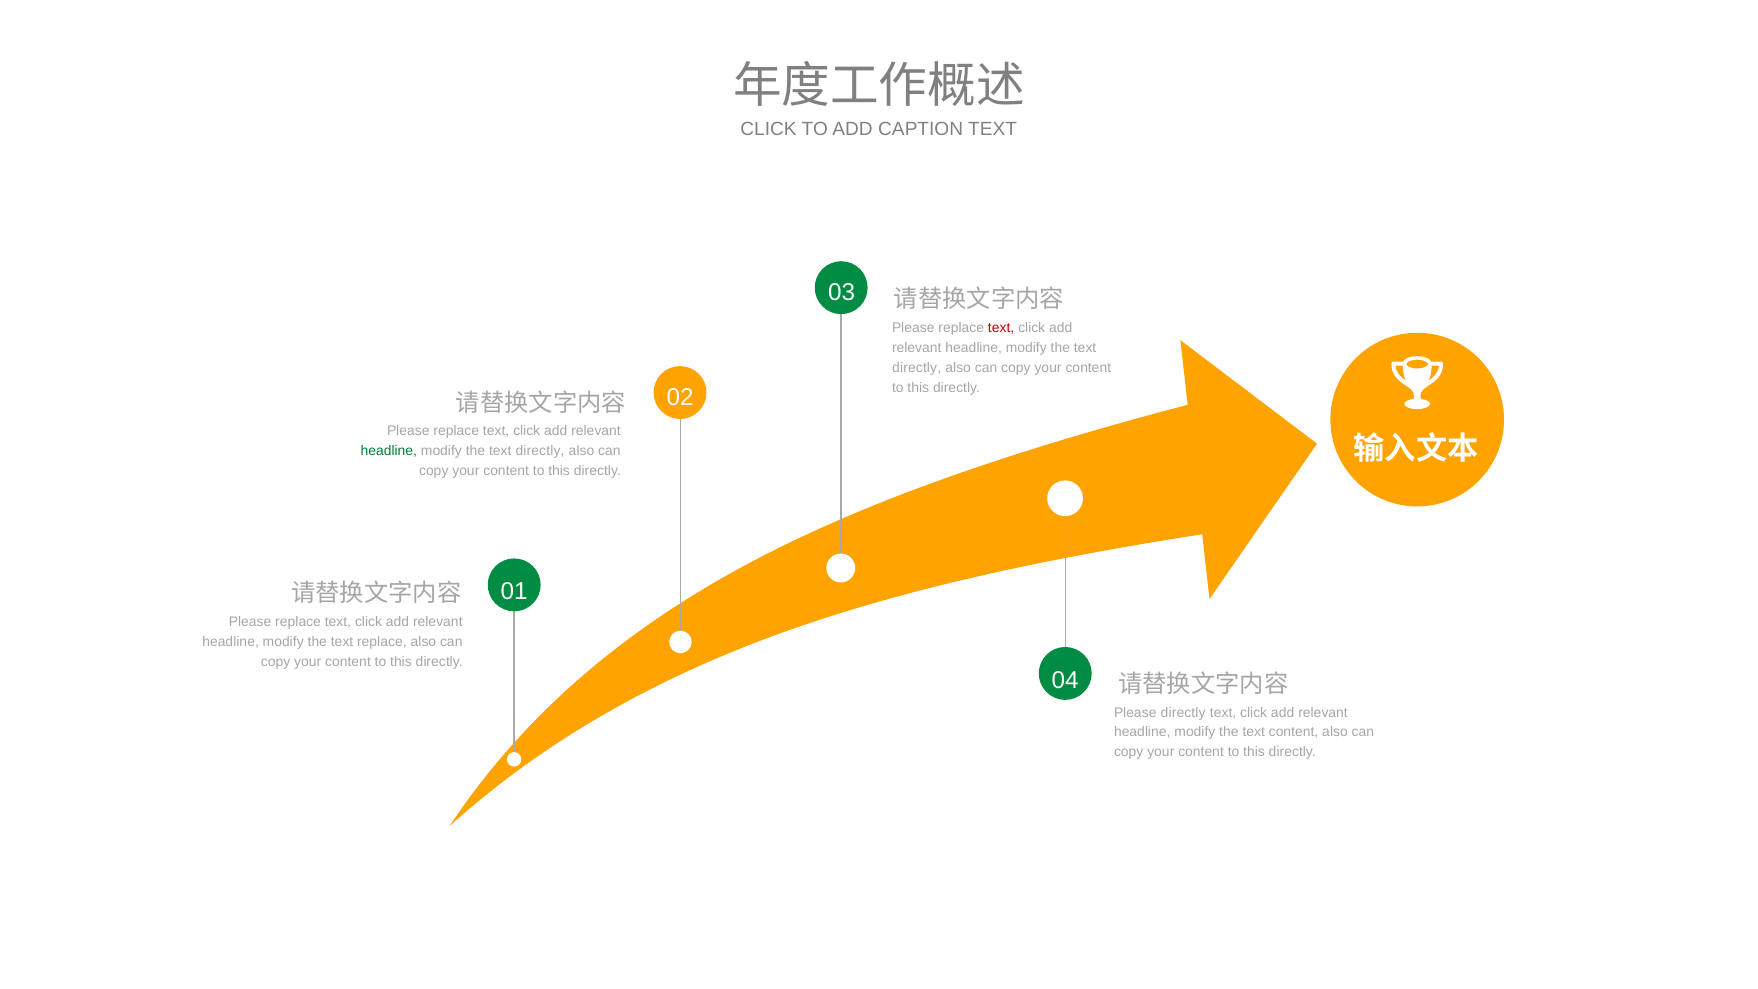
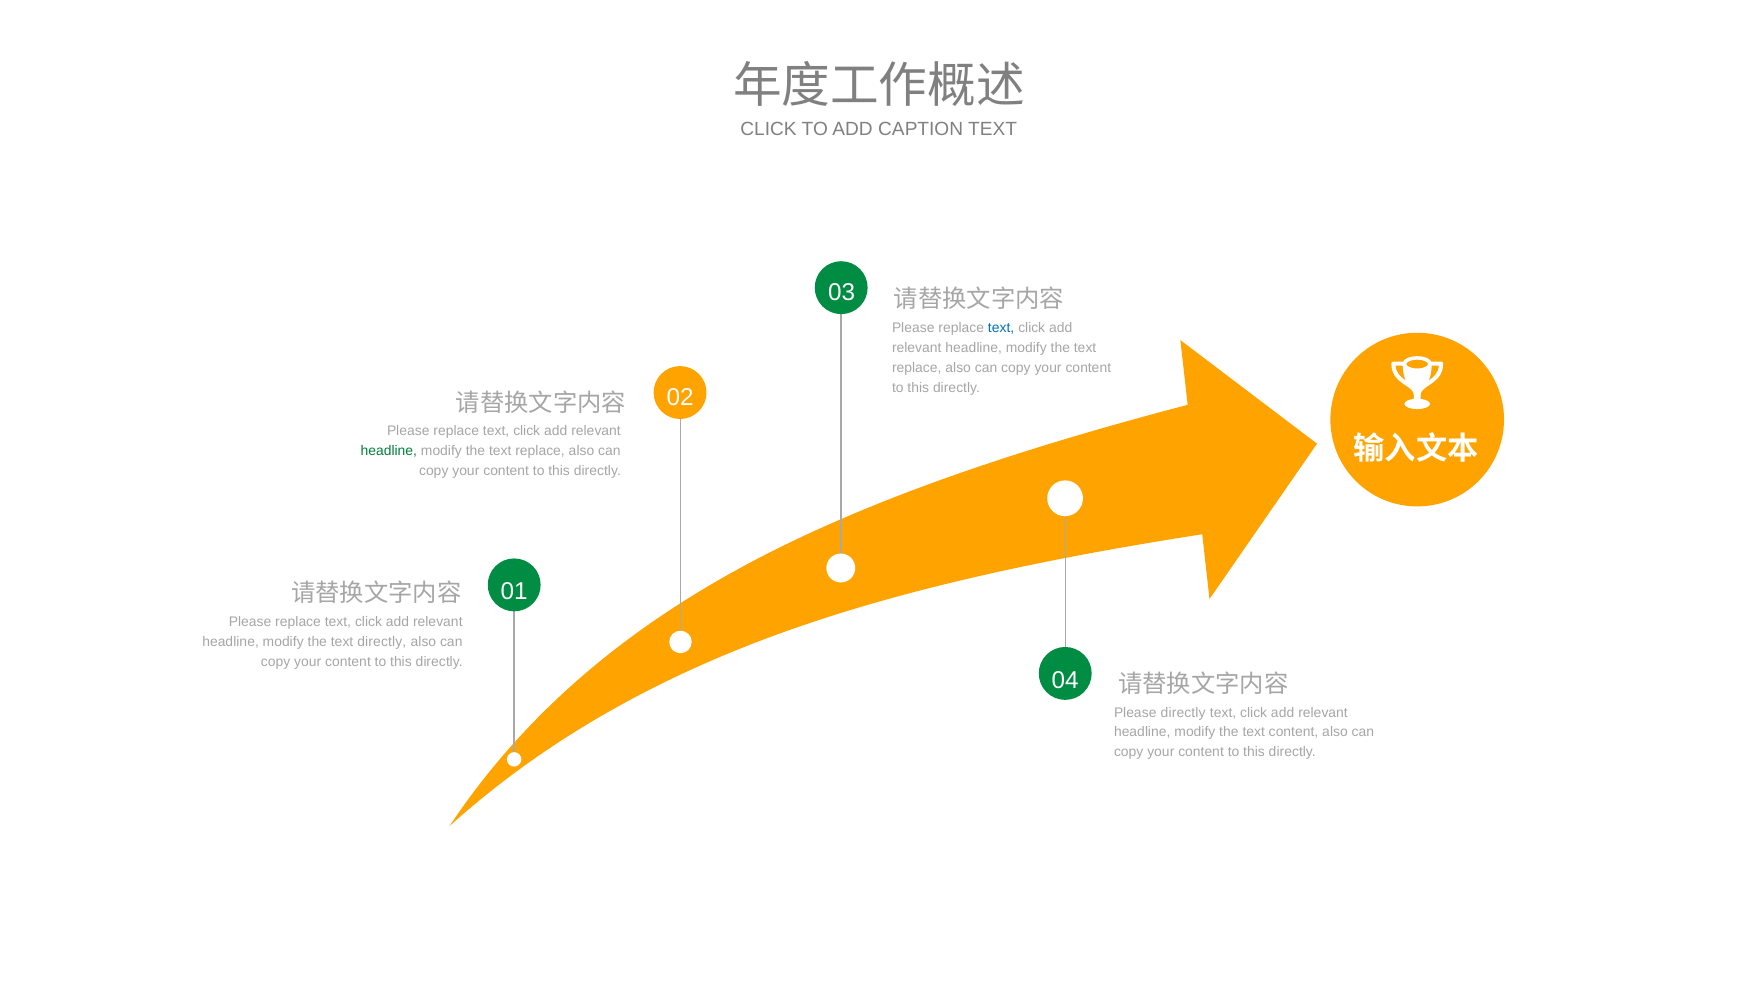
text colour: red -> blue (1001, 328)
directly: directly -> replace (917, 368)
directly: directly -> replace (540, 451)
text replace: replace -> directly (382, 641)
